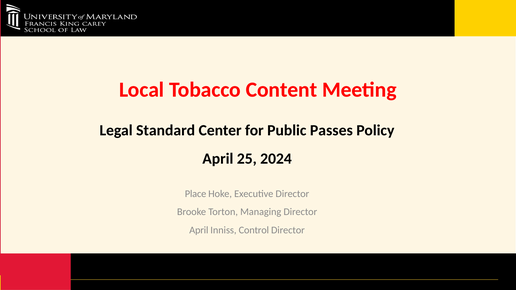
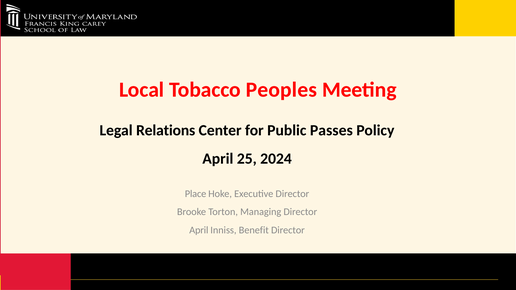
Content: Content -> Peoples (281, 90)
Standard: Standard -> Relations (166, 131)
Control: Control -> Benefit (254, 230)
